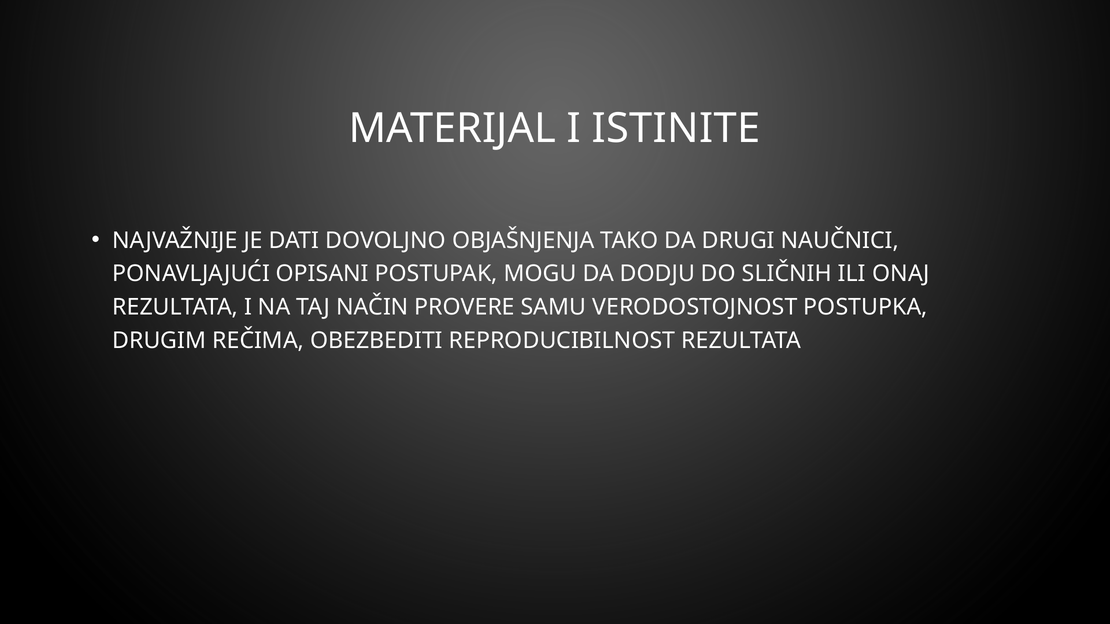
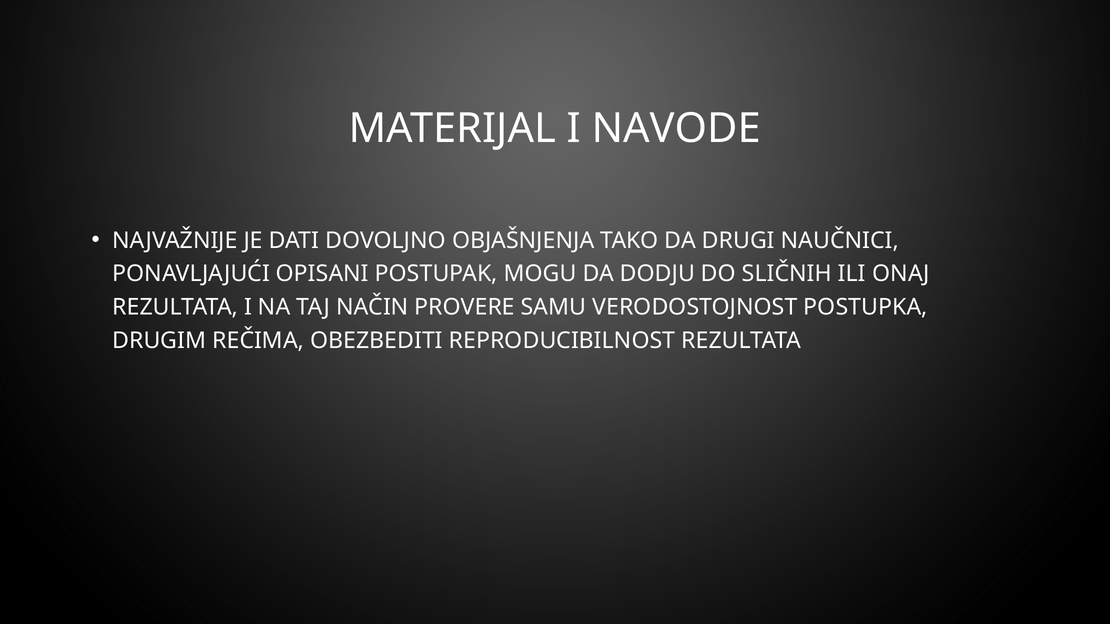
ISTINITE: ISTINITE -> NAVODE (676, 129)
